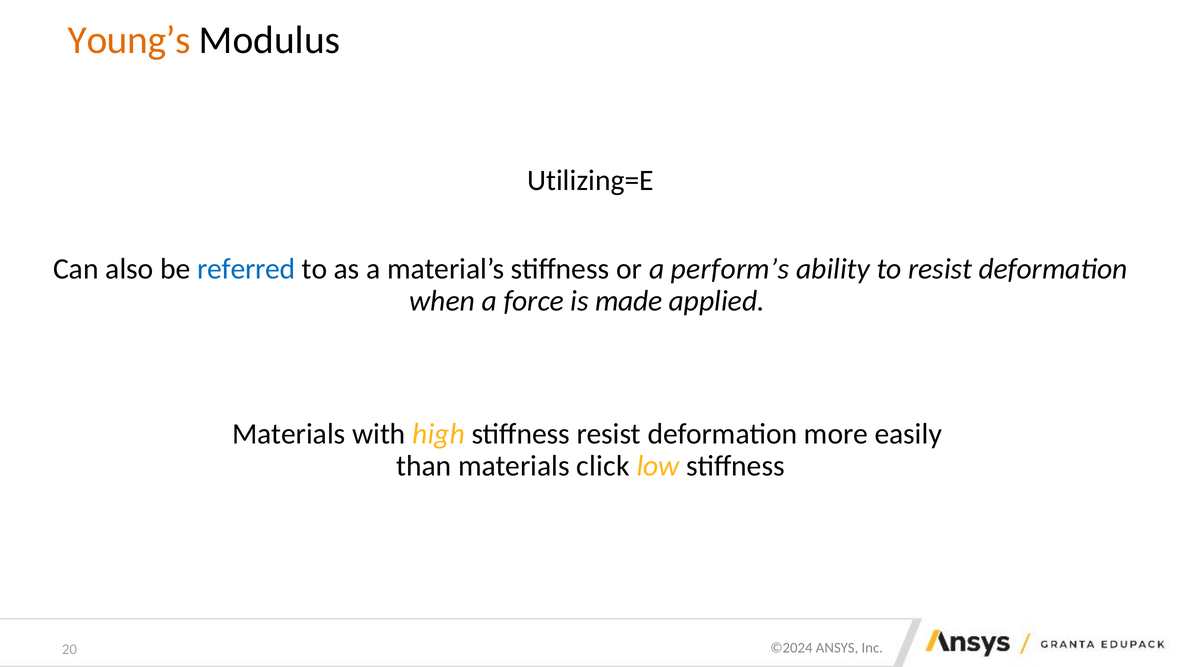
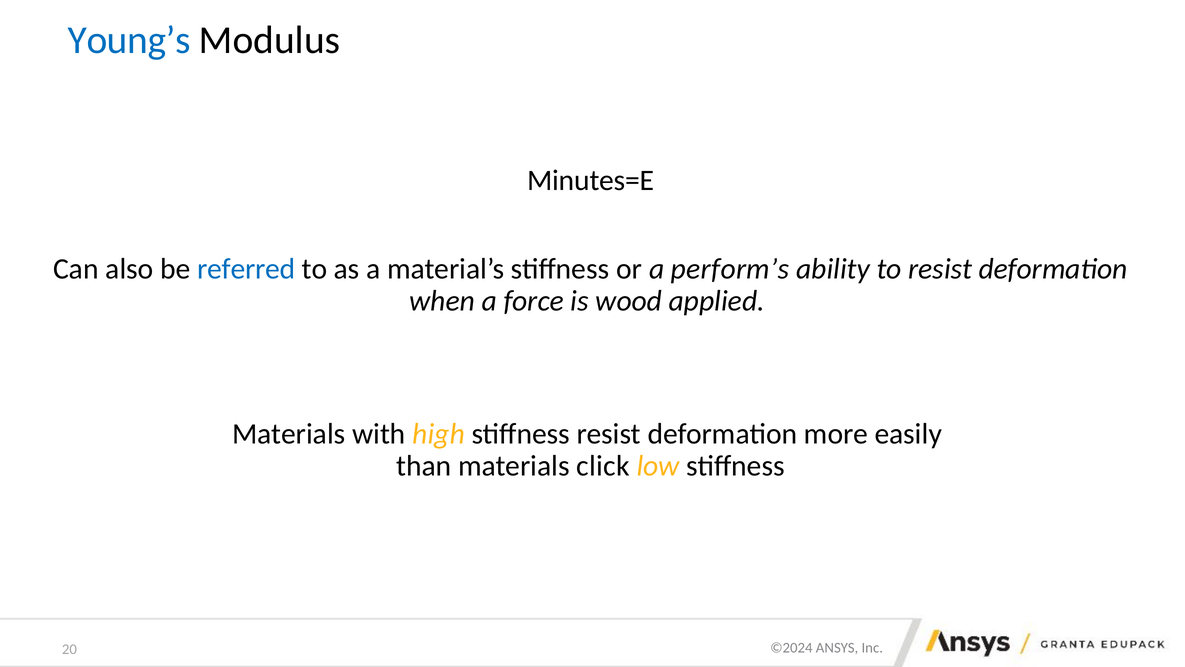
Young’s colour: orange -> blue (129, 40)
Utilizing=E: Utilizing=E -> Minutes=E (591, 180)
made: made -> wood (629, 301)
